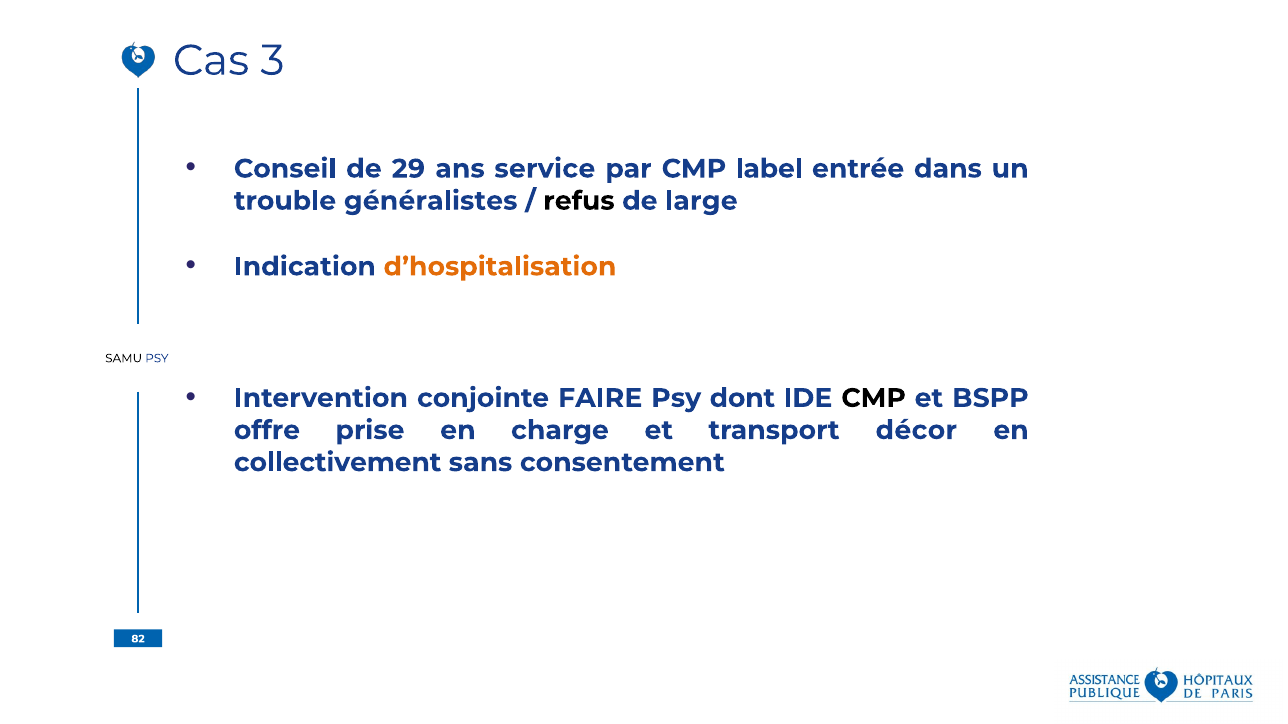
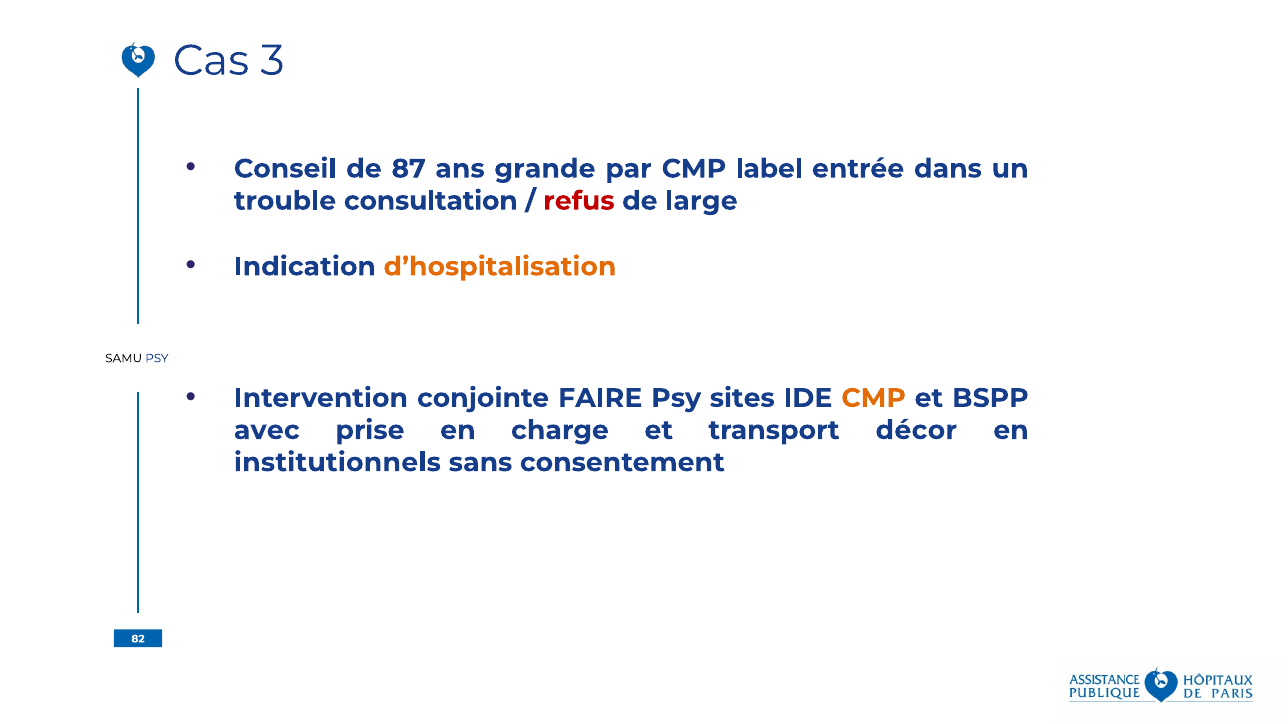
29: 29 -> 87 (409, 169)
service: service -> grande (545, 169)
généralistes: généralistes -> consultation (431, 201)
refus colour: black -> red (579, 201)
dont: dont -> sites (742, 398)
CMP colour: black -> orange (874, 398)
offre: offre -> avec (267, 431)
collectivement: collectivement -> institutionnels (337, 463)
